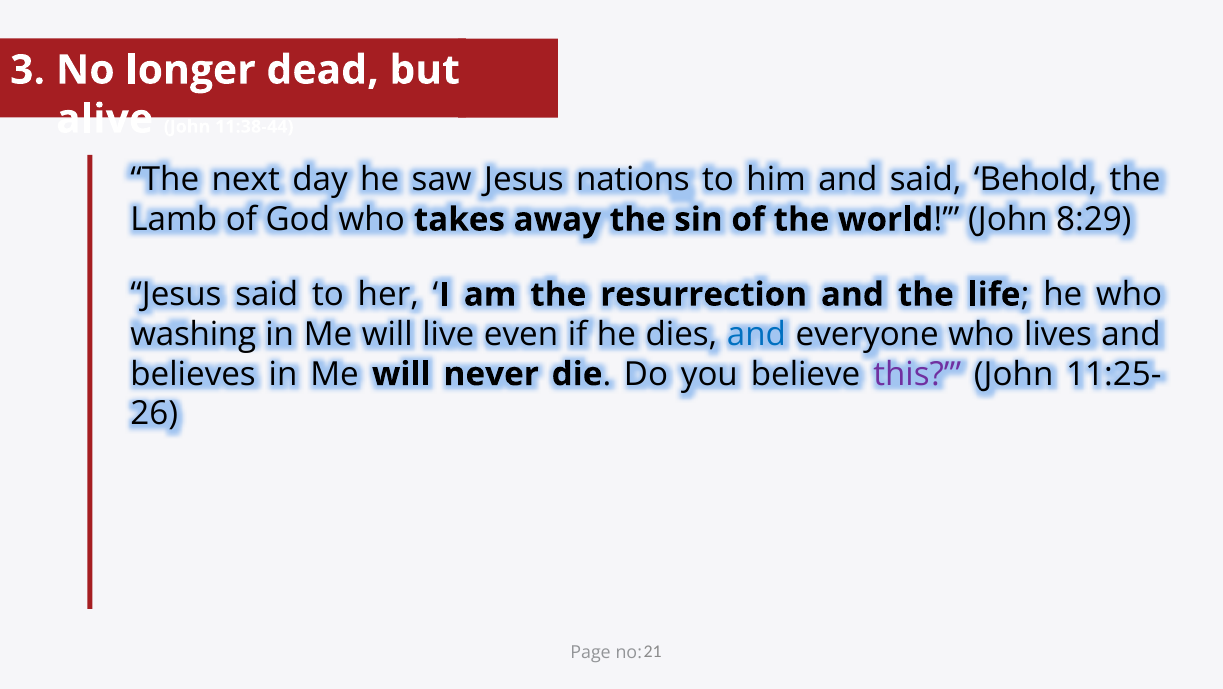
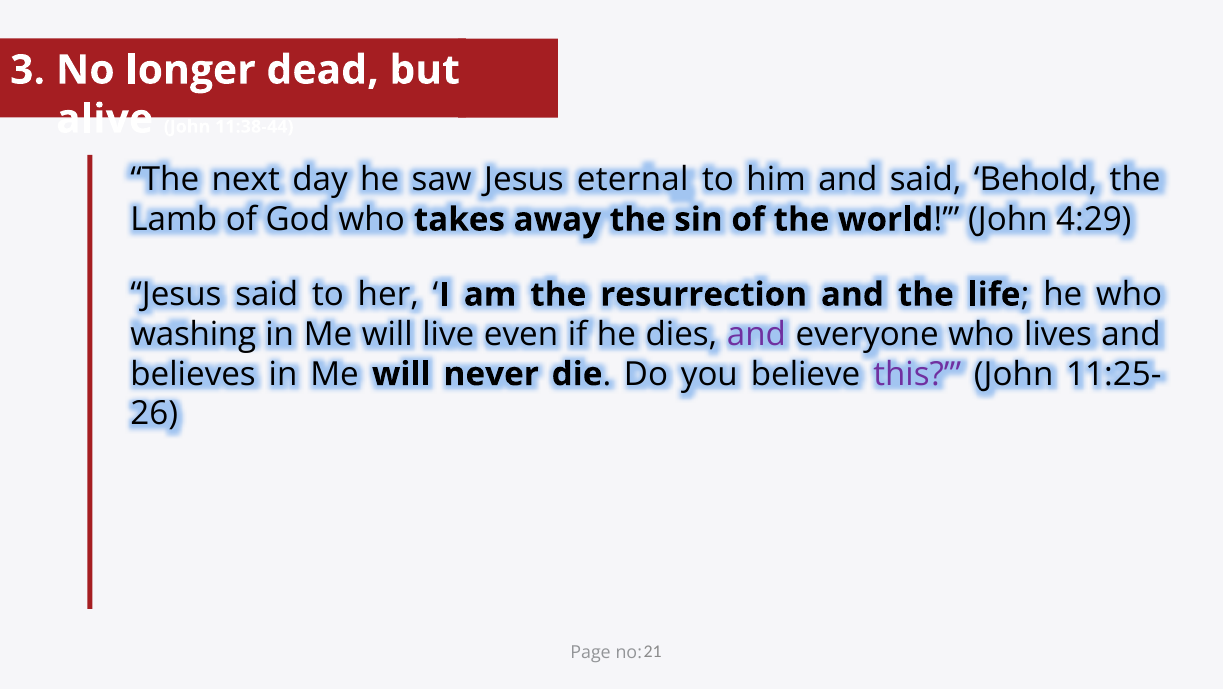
nations: nations -> eternal (633, 180)
8:29: 8:29 -> 4:29 (1094, 220)
and colour: blue -> purple (757, 335)
